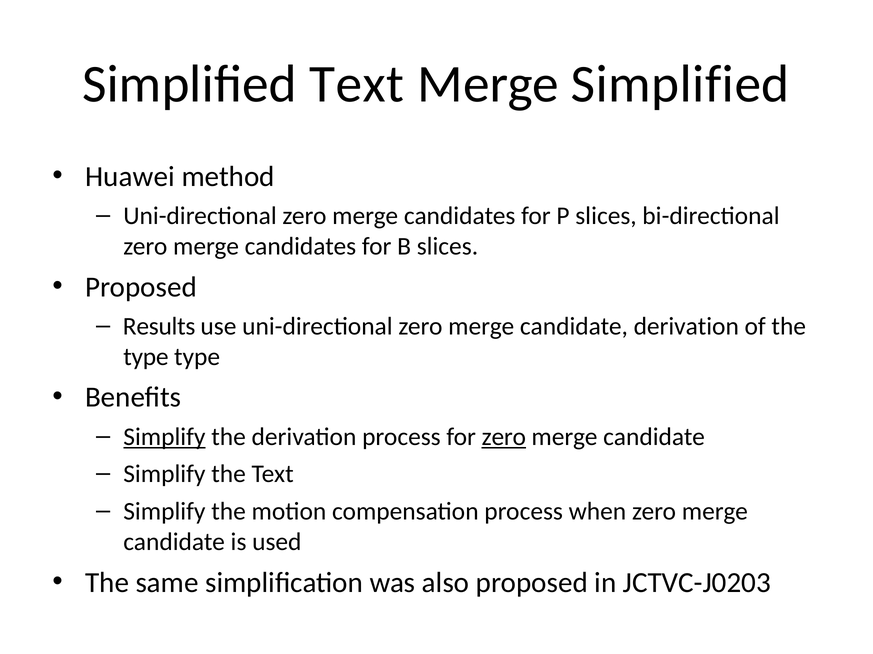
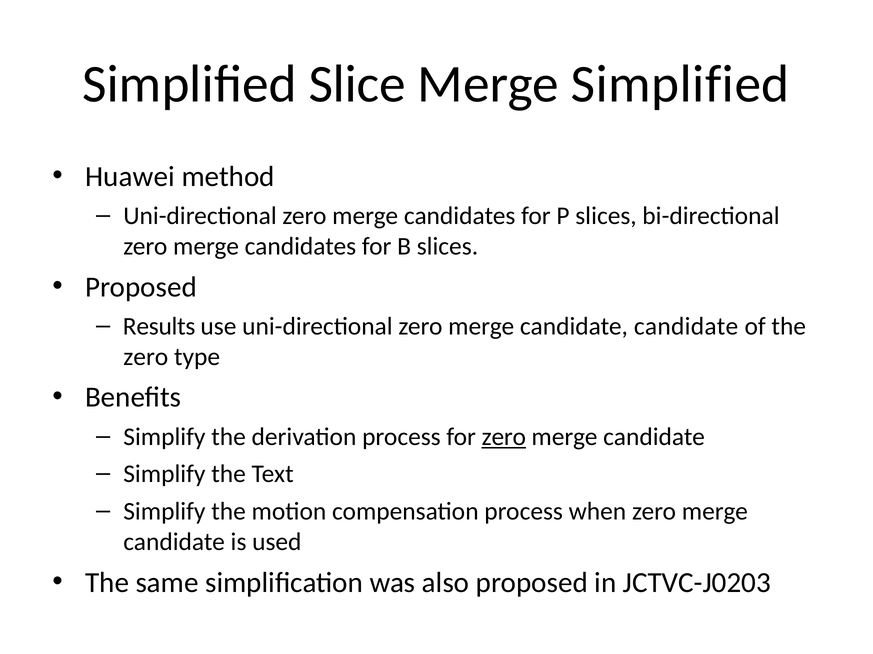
Simplified Text: Text -> Slice (357, 85)
candidate derivation: derivation -> candidate (686, 327)
type: type -> zero (146, 357)
Simplify underline: present -> none (164, 437)
